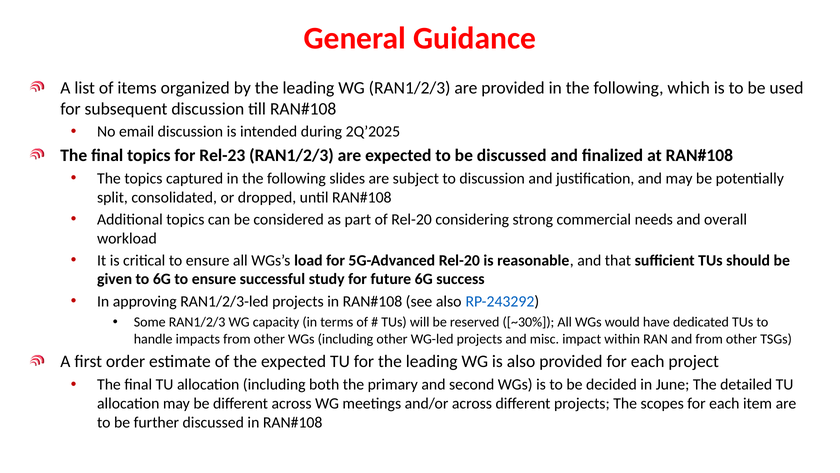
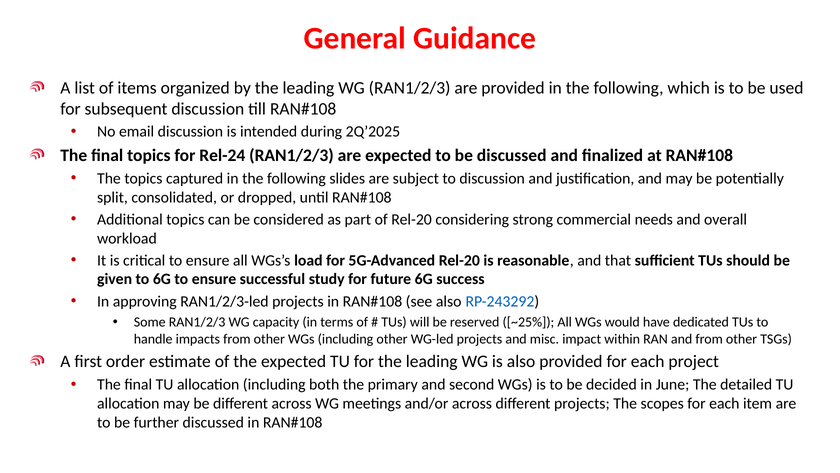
Rel-23: Rel-23 -> Rel-24 (222, 155)
~30%: ~30% -> ~25% (528, 322)
